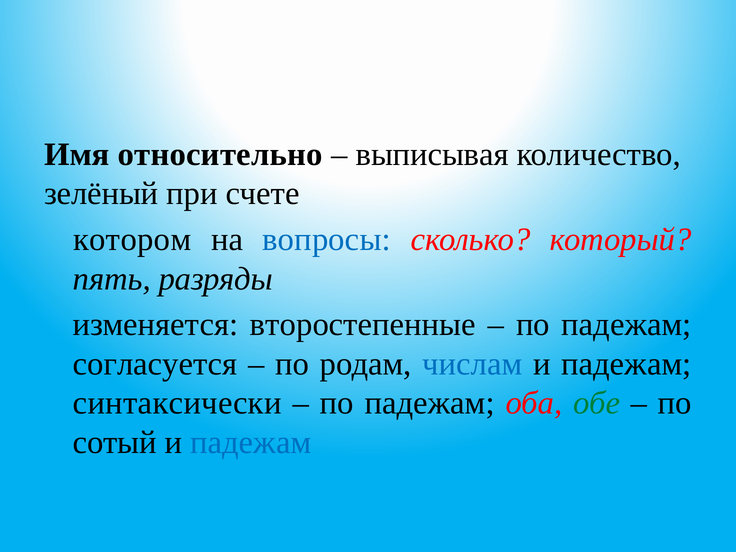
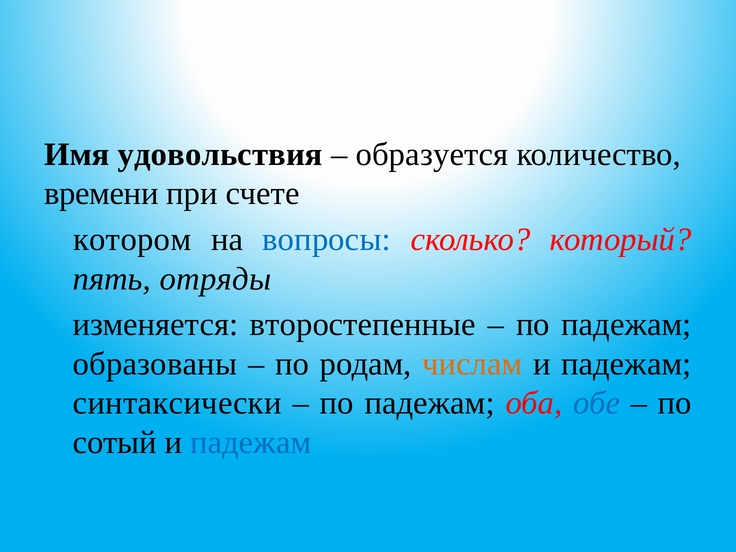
относительно: относительно -> удовольствия (220, 154)
выписывая: выписывая -> образуется (432, 154)
зелёный: зелёный -> времени (101, 194)
разряды: разряды -> отряды (215, 279)
согласуется: согласуется -> образованы (155, 364)
числам colour: blue -> orange (472, 364)
обе colour: green -> blue (597, 403)
